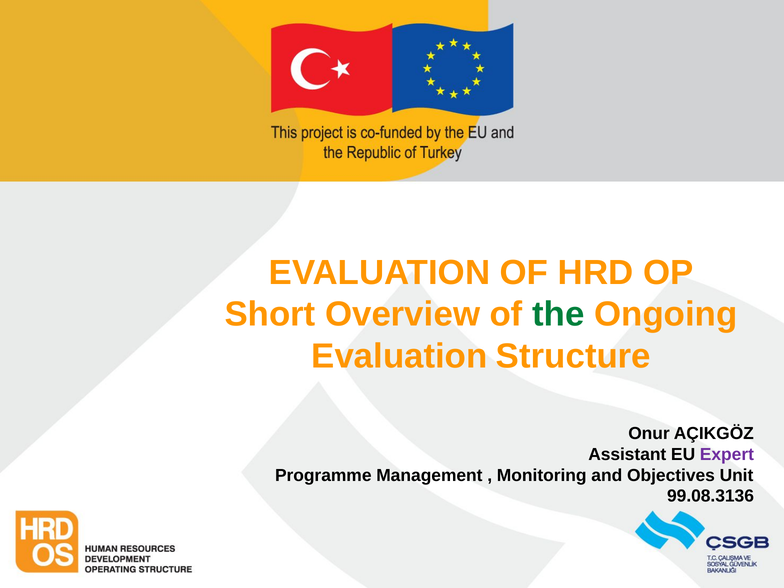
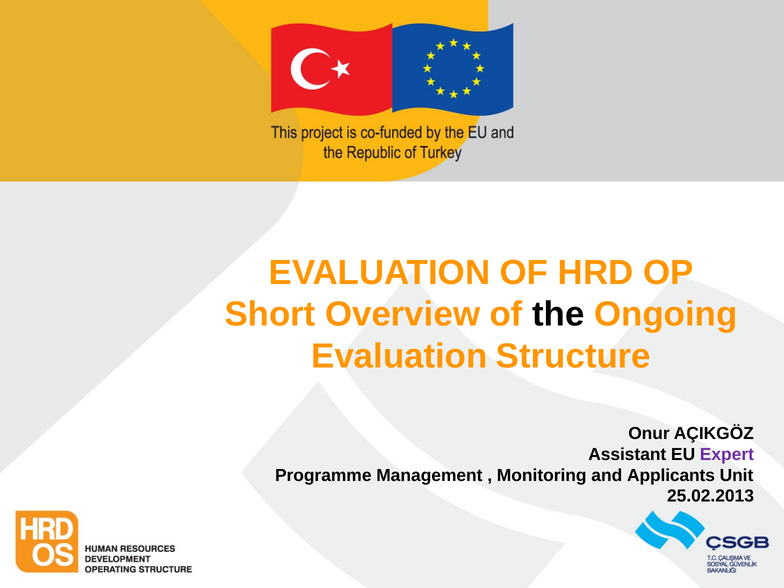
the colour: green -> black (558, 314)
Objectives: Objectives -> Applicants (671, 475)
99.08.3136: 99.08.3136 -> 25.02.2013 (711, 496)
